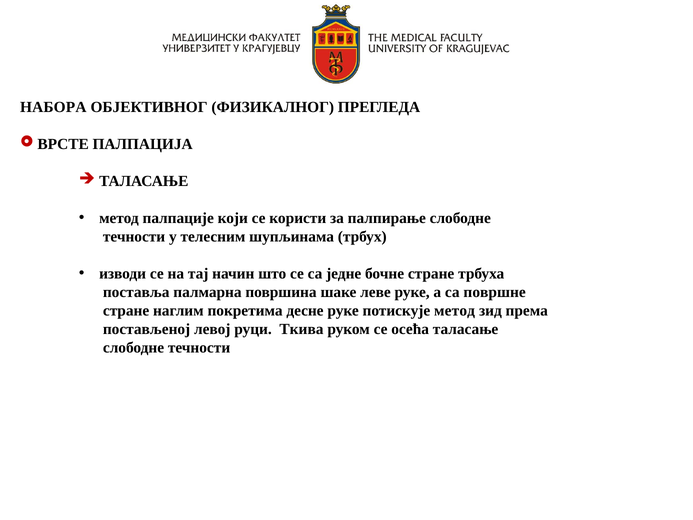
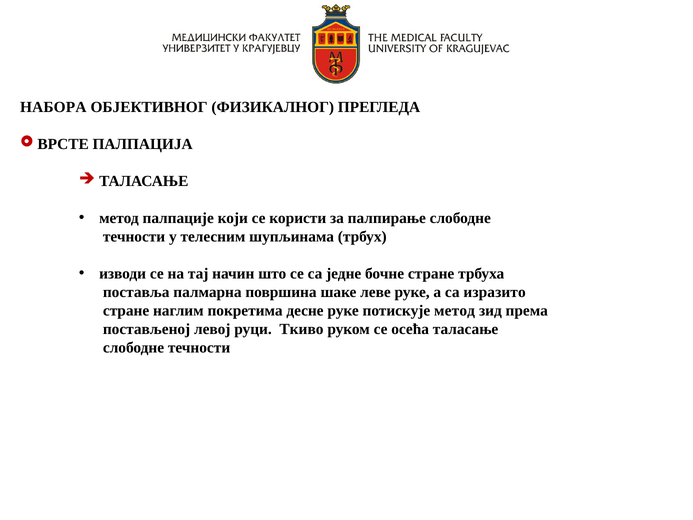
површне: површне -> изразито (495, 292)
Ткива: Ткива -> Ткиво (301, 329)
